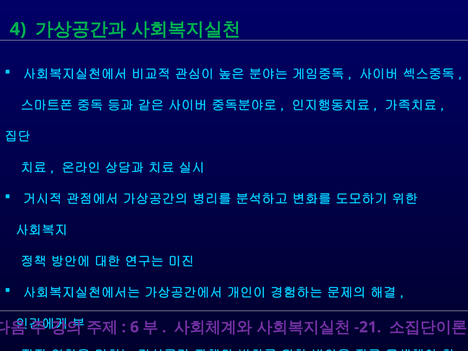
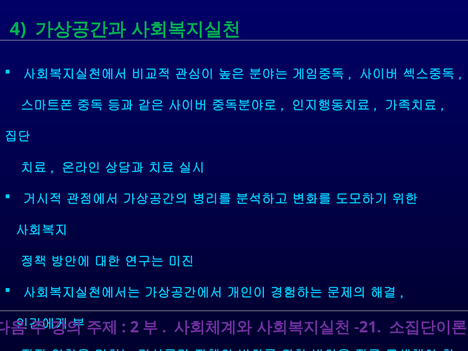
6: 6 -> 2 (134, 327)
